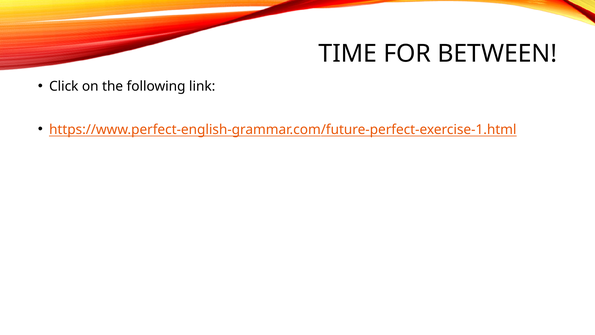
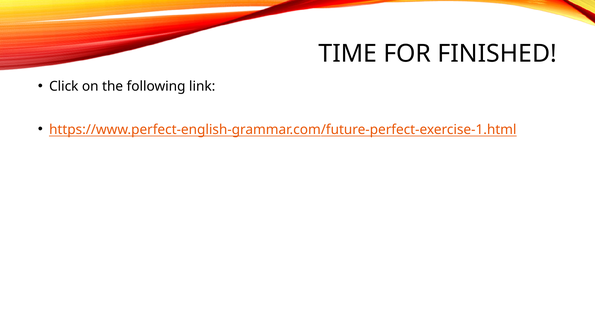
BETWEEN: BETWEEN -> FINISHED (497, 54)
